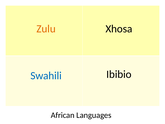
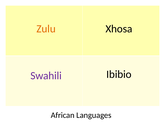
Swahili colour: blue -> purple (46, 76)
